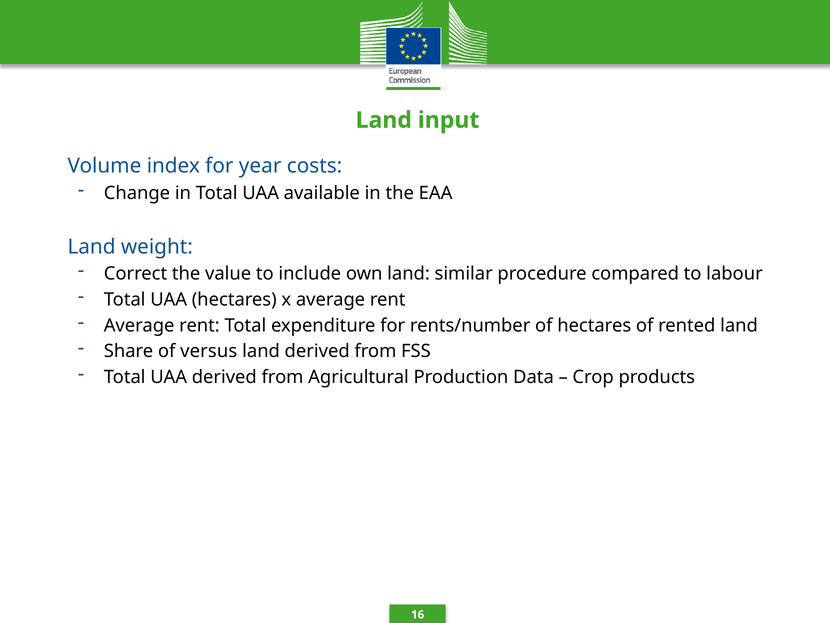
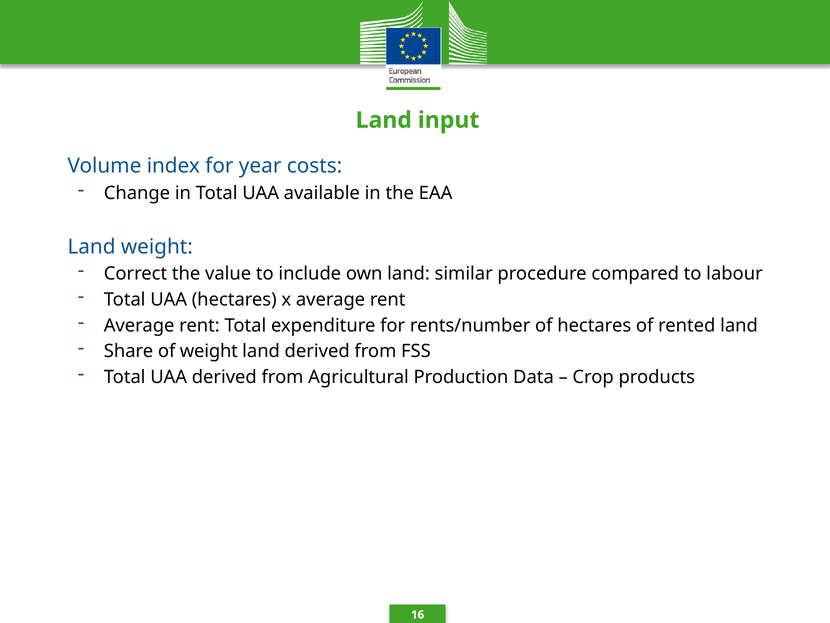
of versus: versus -> weight (209, 351)
